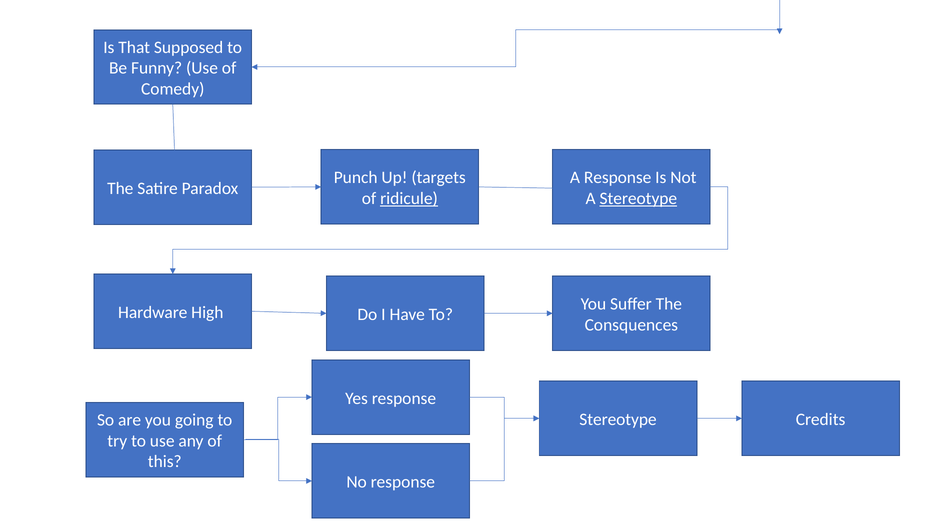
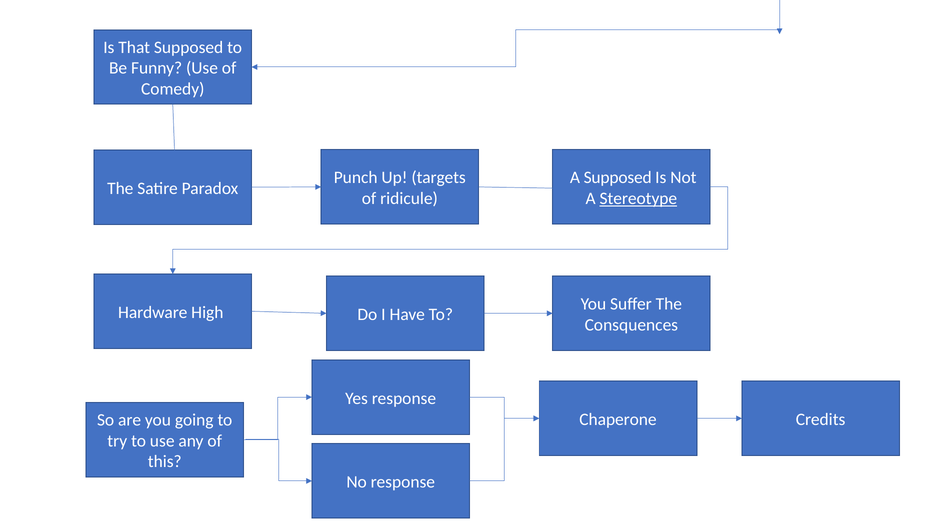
A Response: Response -> Supposed (618, 178)
ridicule underline: present -> none (409, 199)
Stereotype: Stereotype -> Chaperone (618, 420)
